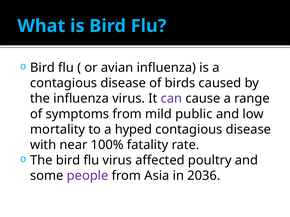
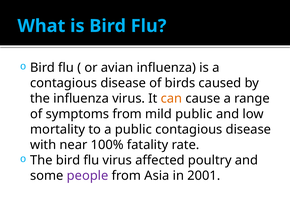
can colour: purple -> orange (171, 99)
a hyped: hyped -> public (133, 130)
2036: 2036 -> 2001 (204, 176)
